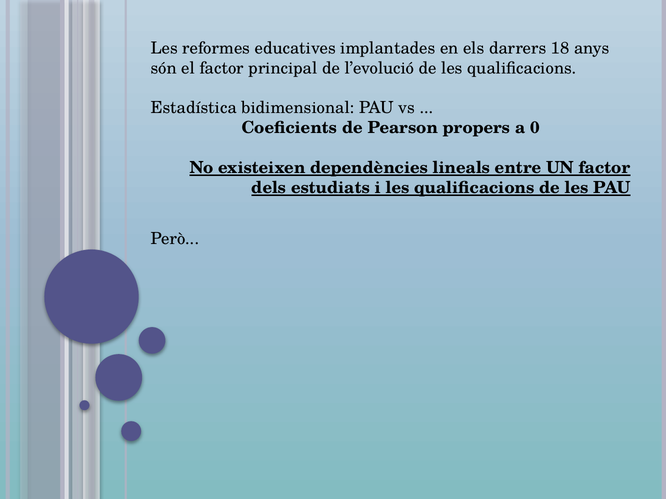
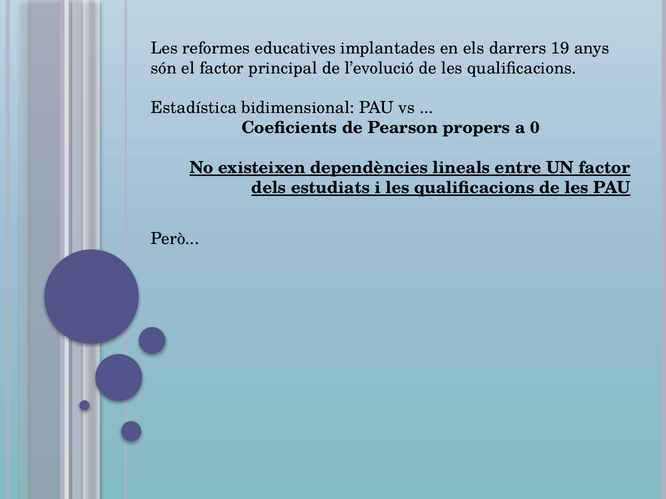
18: 18 -> 19 (560, 48)
